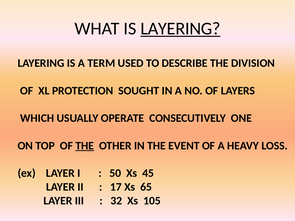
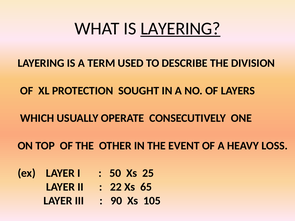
THE underline: present -> none (85, 146)
45: 45 -> 25 (148, 173)
17: 17 -> 22 (116, 187)
32: 32 -> 90 (116, 201)
